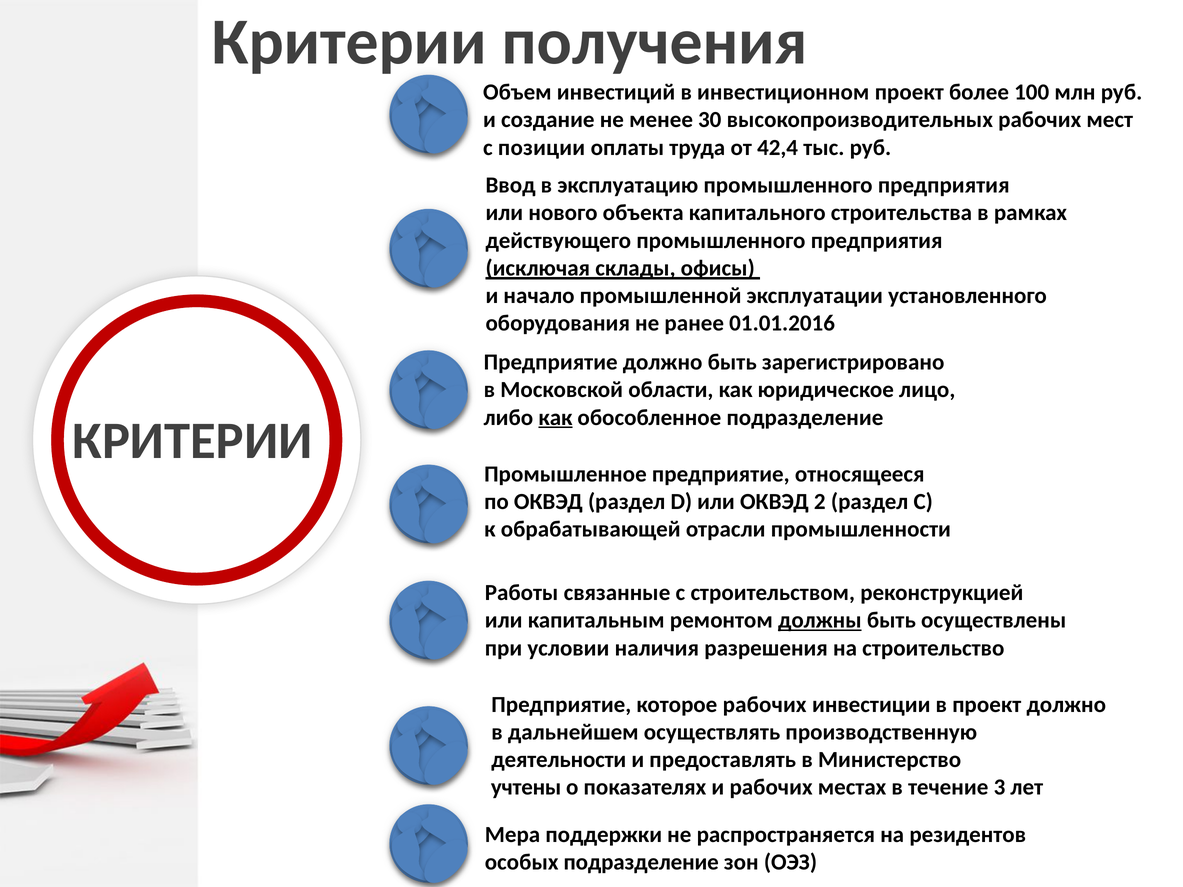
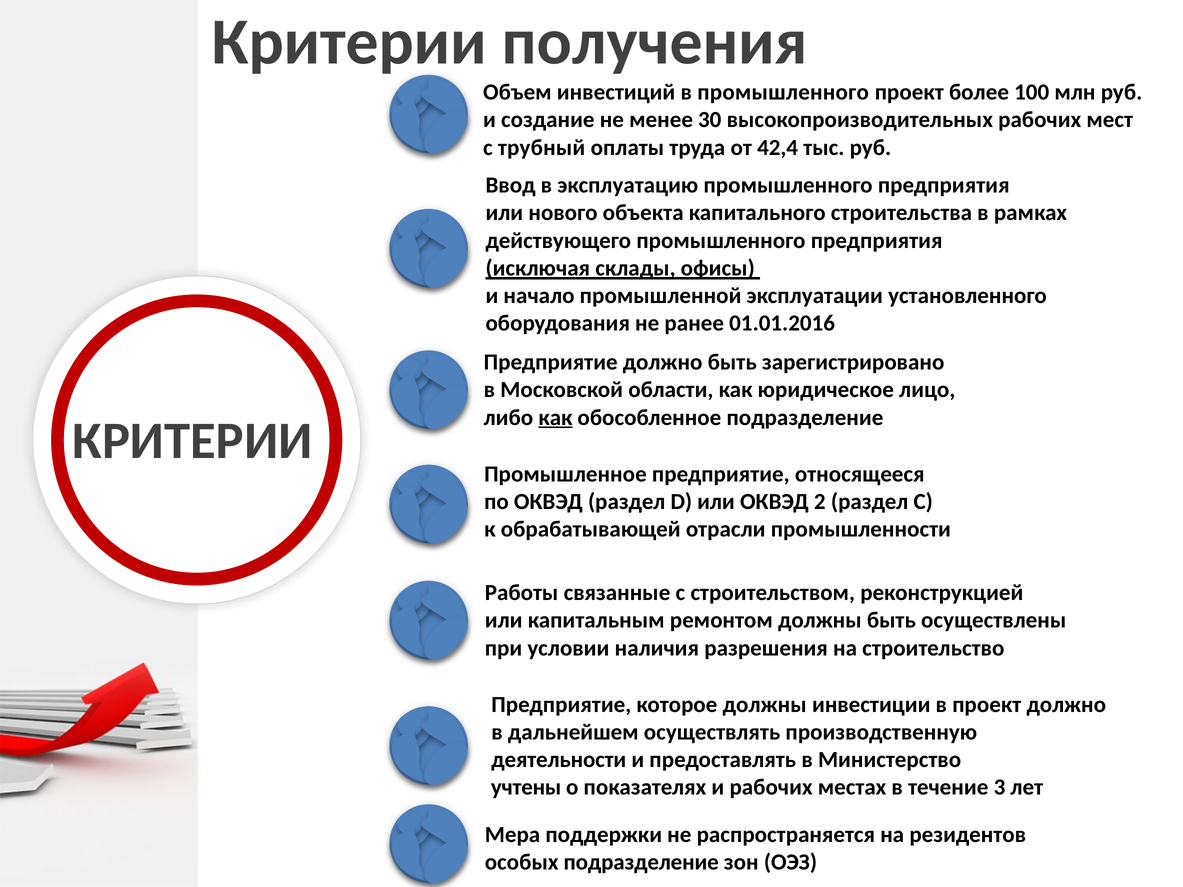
в инвестиционном: инвестиционном -> промышленного (783, 92)
позиции: позиции -> трубный (542, 147)
должны underline: present -> none (820, 621)
которое рабочих: рабочих -> должны (765, 705)
